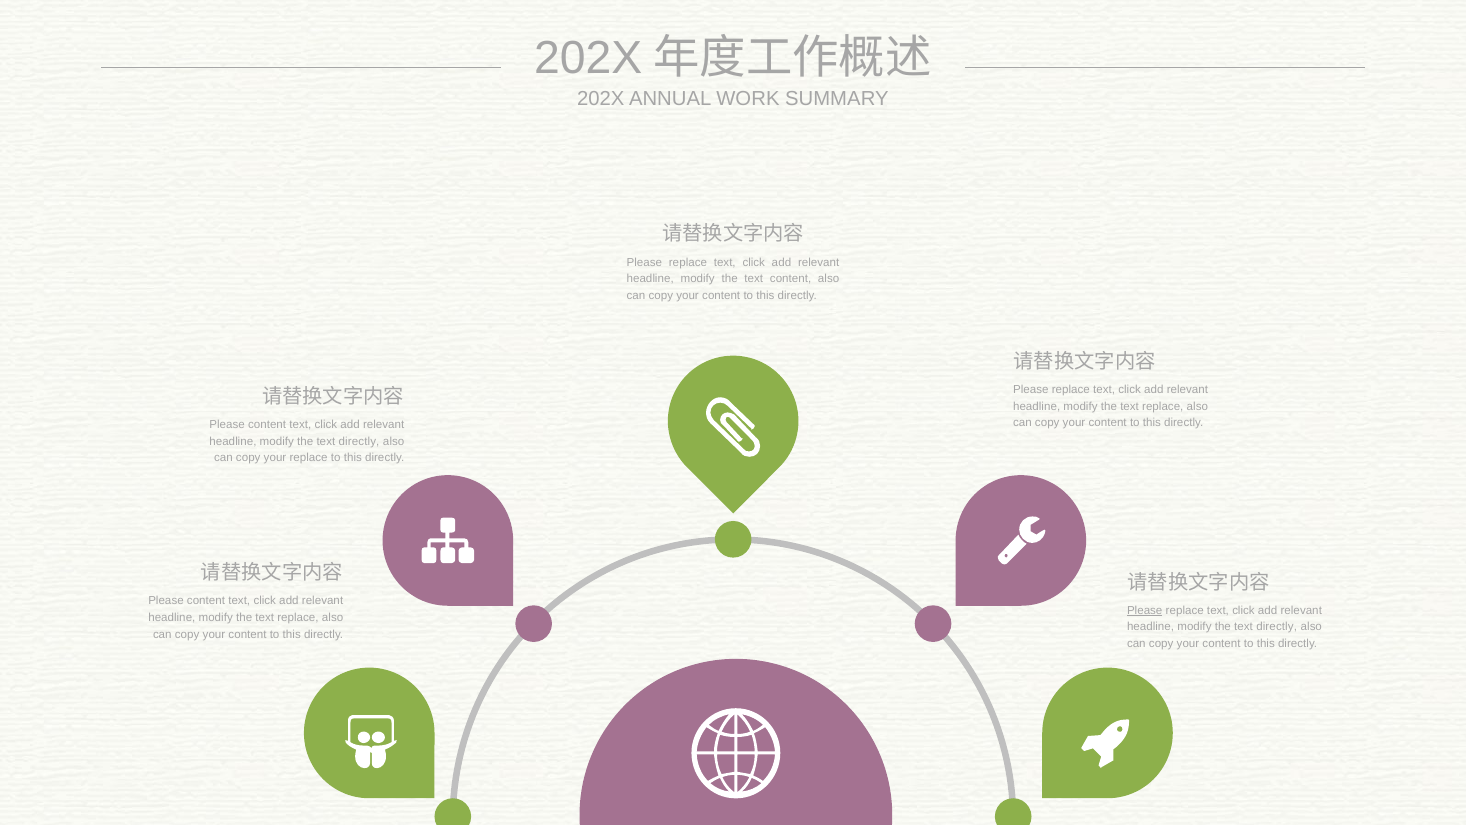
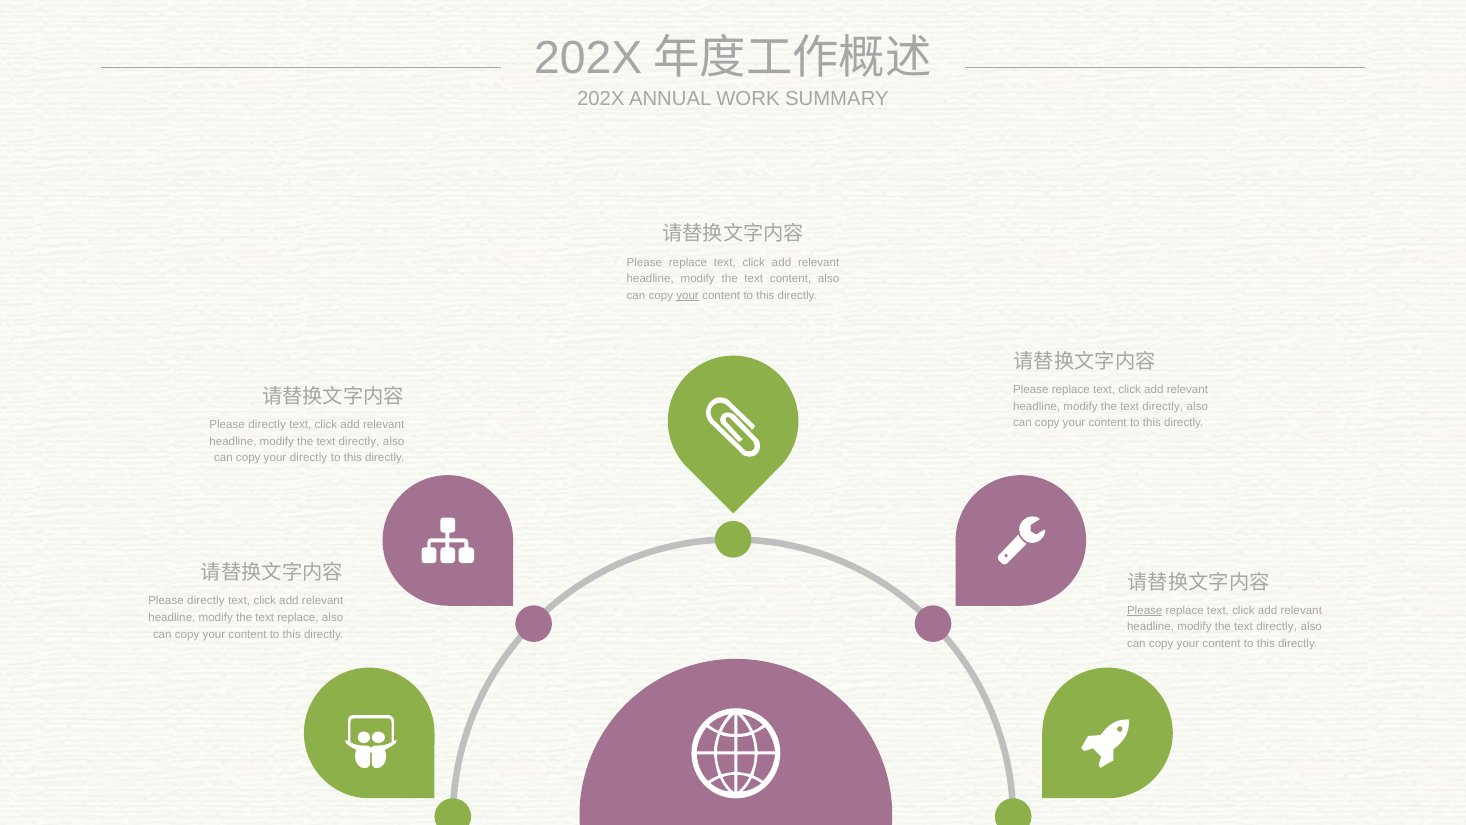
your underline: none -> present (688, 295)
replace: replace -> directly (1163, 406)
content: content -> directly (267, 425)
your replace: replace -> directly (309, 458)
content: content -> directly (206, 601)
